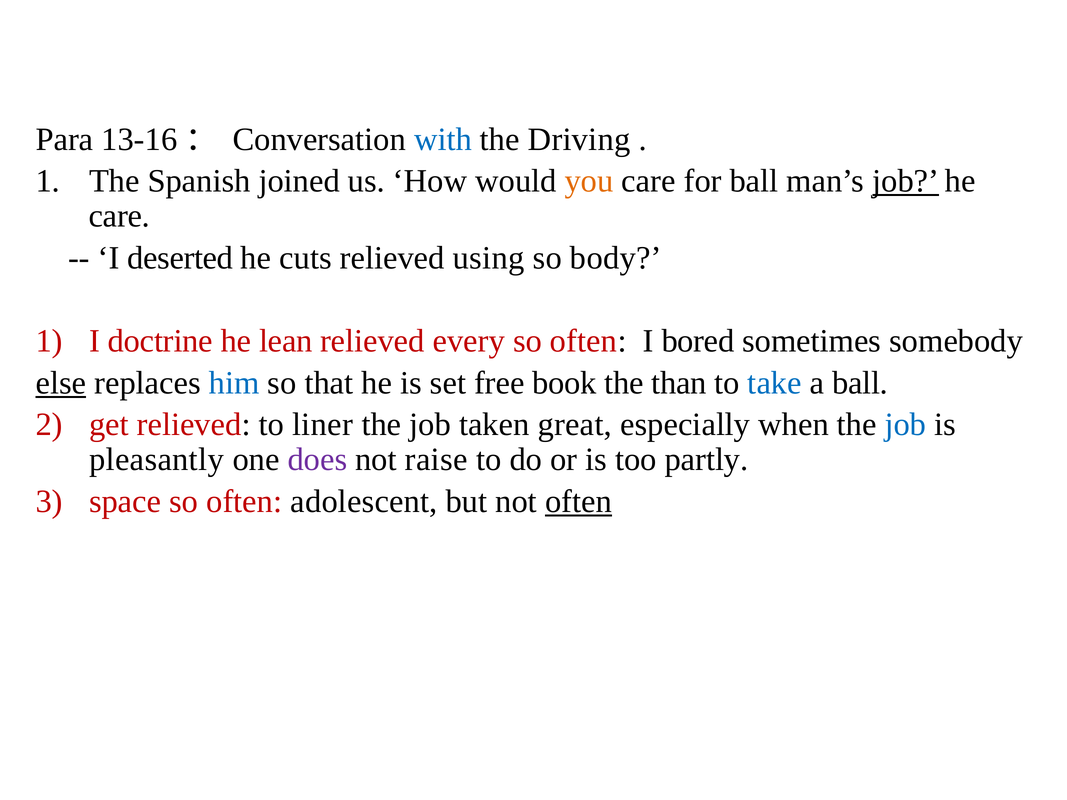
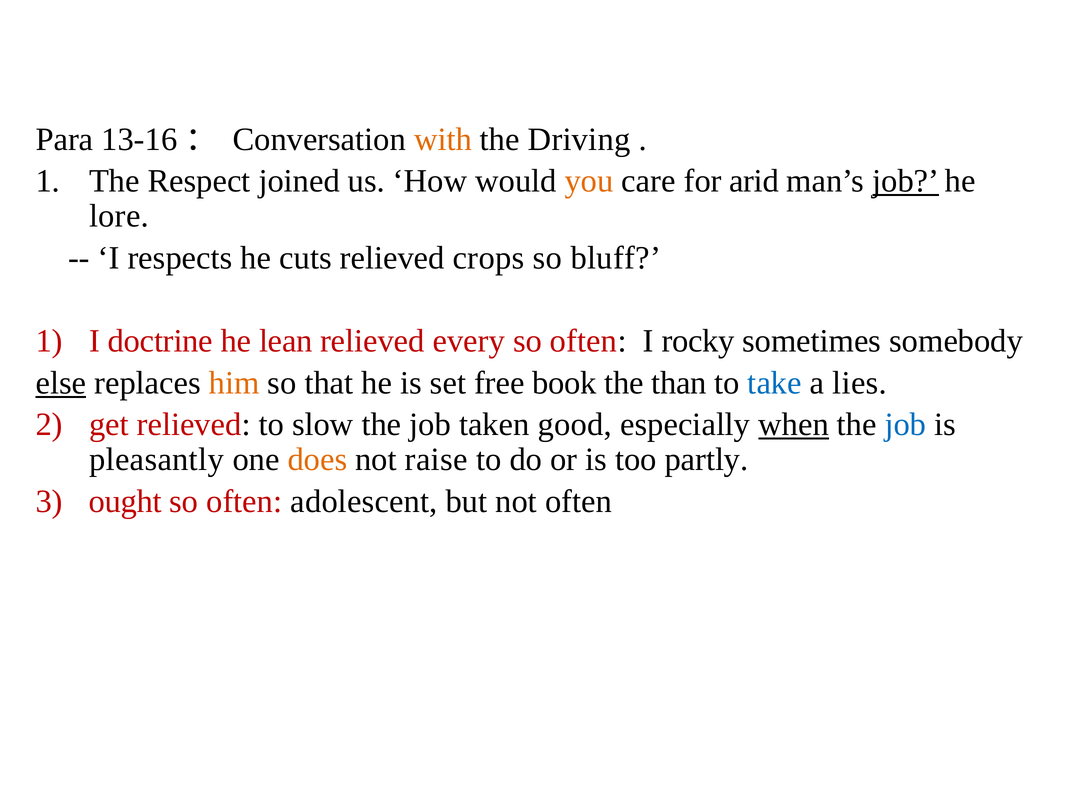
with colour: blue -> orange (443, 139)
Spanish: Spanish -> Respect (199, 181)
for ball: ball -> arid (754, 181)
care: care -> lore (119, 216)
deserted: deserted -> respects (180, 258)
using: using -> crops (489, 258)
body: body -> bluff (616, 258)
bored: bored -> rocky (698, 341)
him colour: blue -> orange (234, 383)
a ball: ball -> lies (860, 383)
liner: liner -> slow (323, 425)
great: great -> good (575, 425)
when underline: none -> present (794, 425)
does colour: purple -> orange (317, 460)
space: space -> ought (125, 501)
often underline: present -> none (578, 501)
